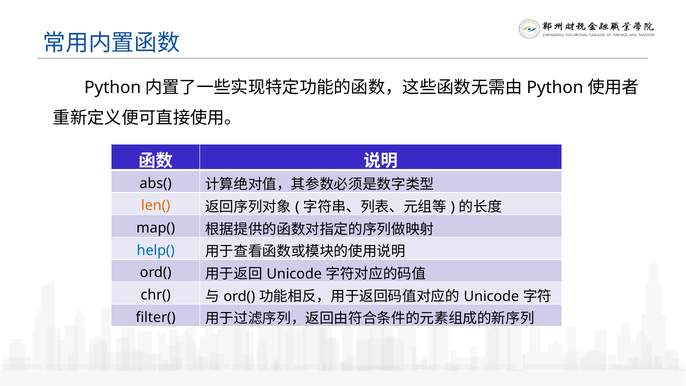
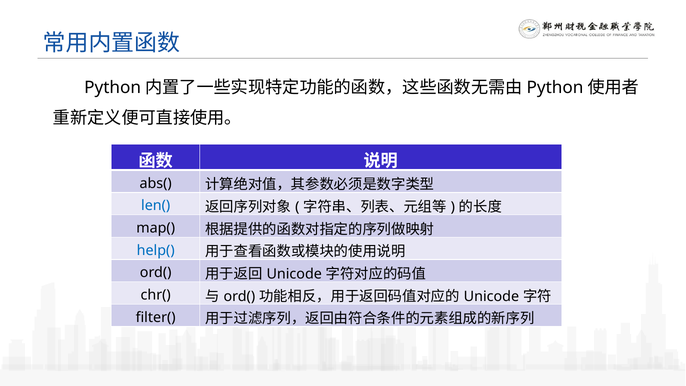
len( colour: orange -> blue (156, 206)
